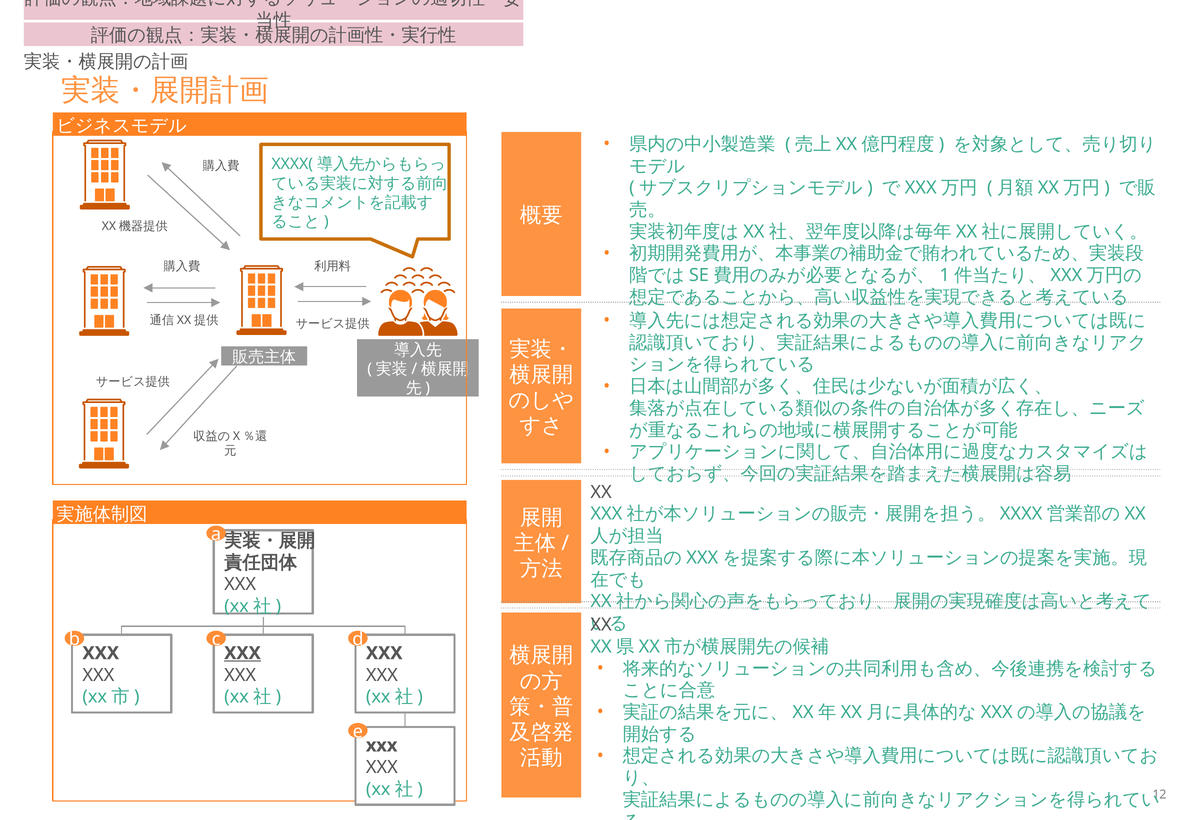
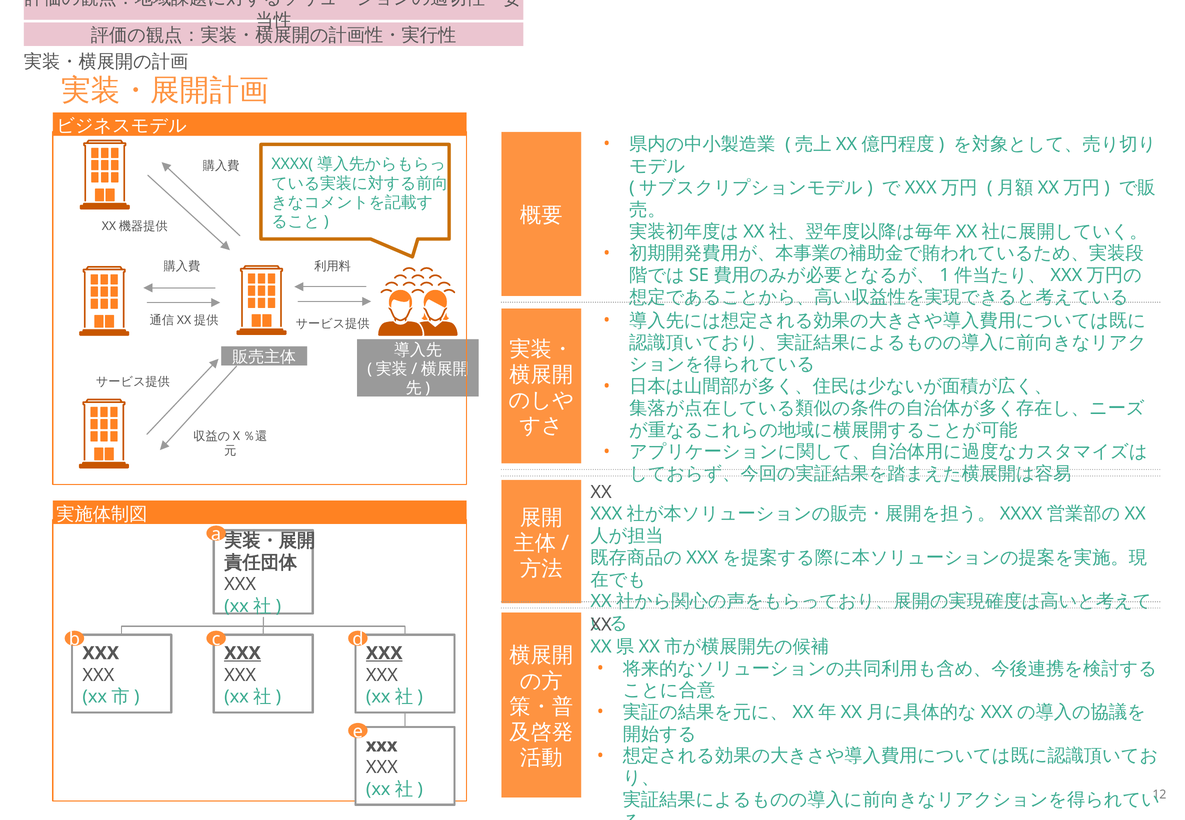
XXX underline: none -> present (384, 653)
